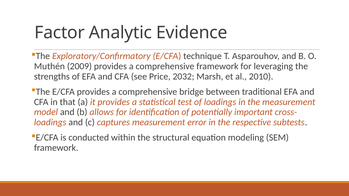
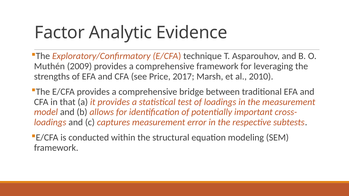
2032: 2032 -> 2017 (183, 77)
